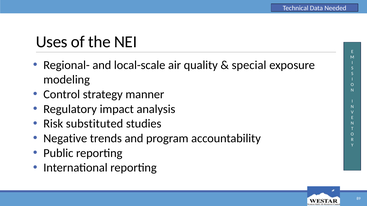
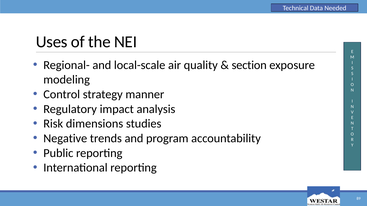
special: special -> section (249, 65)
substituted: substituted -> dimensions (95, 124)
